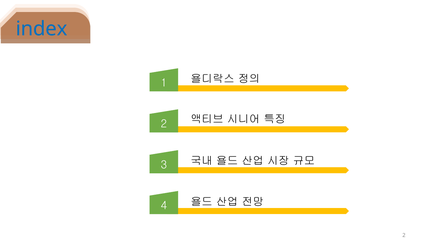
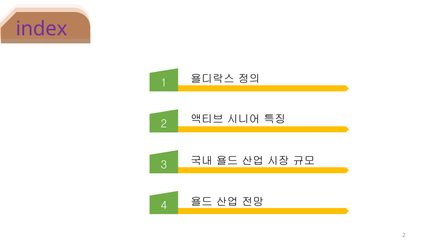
index colour: blue -> purple (42, 29)
